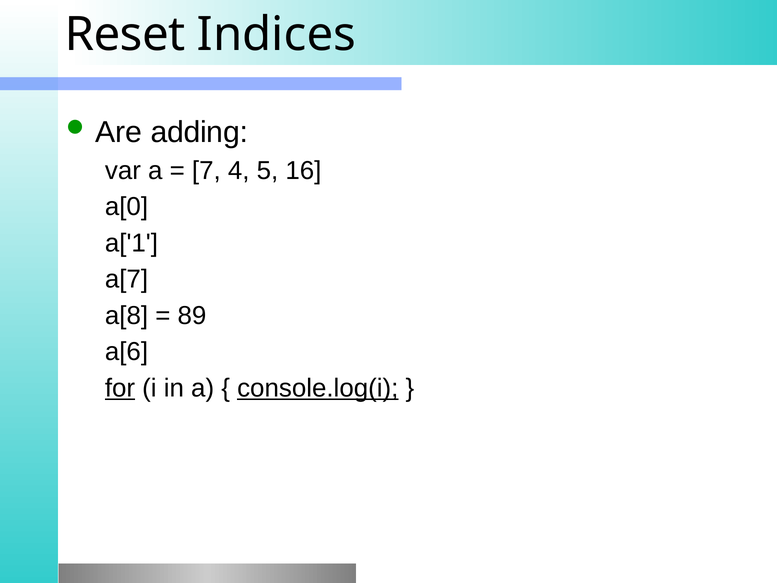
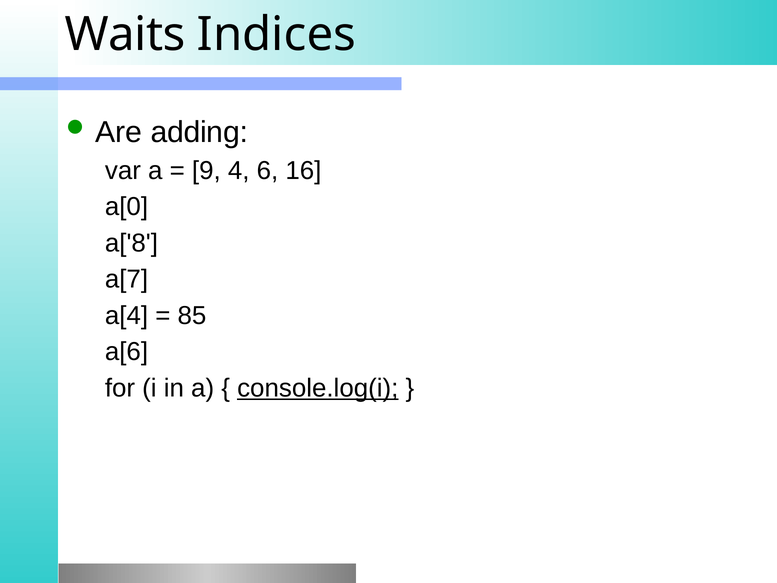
Reset: Reset -> Waits (125, 35)
7: 7 -> 9 (206, 171)
5: 5 -> 6 (267, 171)
a['1: a['1 -> a['8 (131, 243)
a[8: a[8 -> a[4 (127, 316)
89: 89 -> 85 (192, 316)
for underline: present -> none (120, 388)
